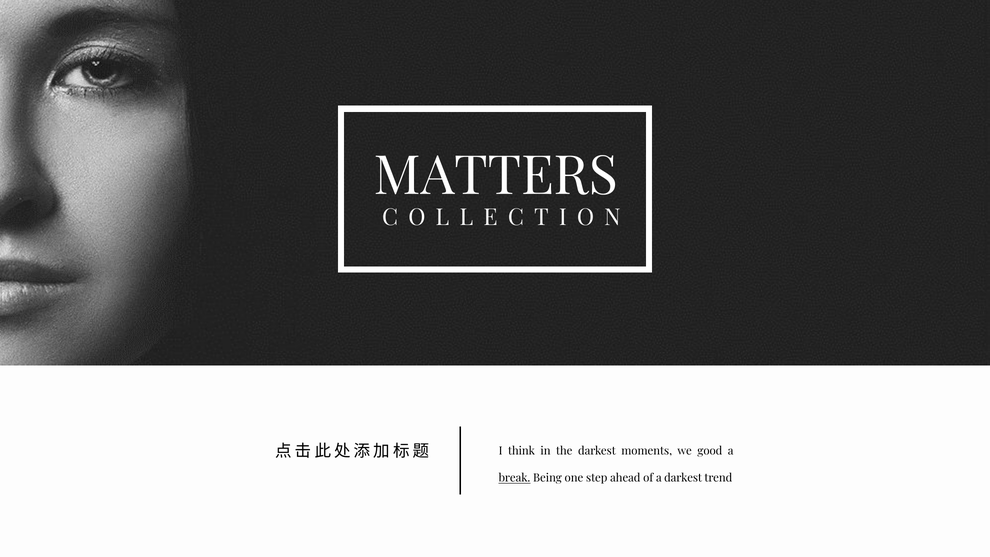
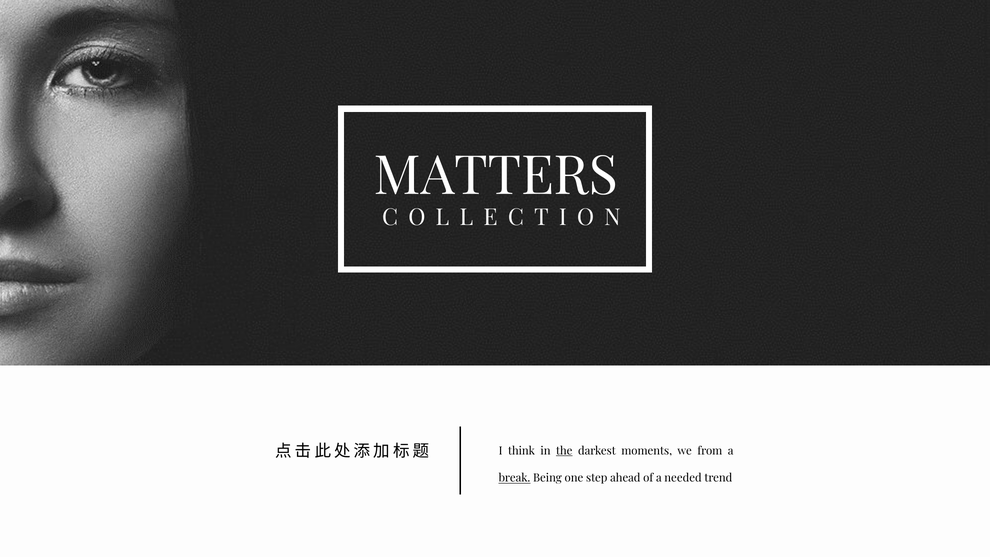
the underline: none -> present (564, 451)
good: good -> from (710, 451)
a darkest: darkest -> needed (683, 478)
